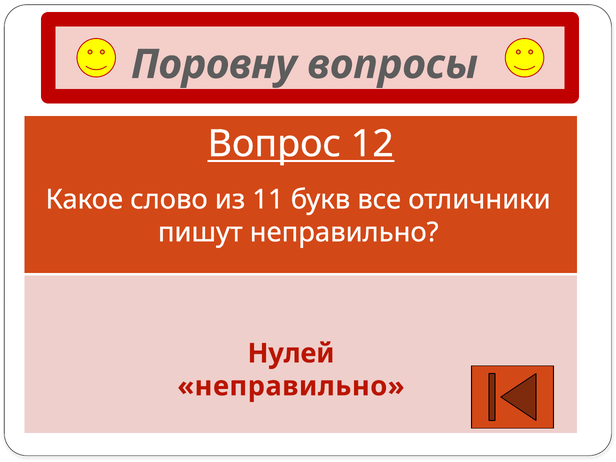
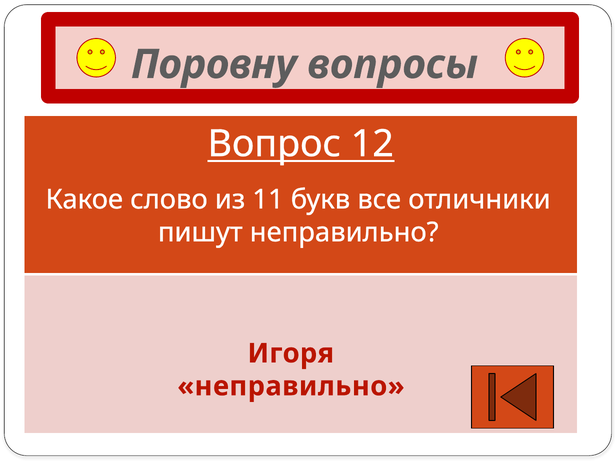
Нулей: Нулей -> Игоря (291, 353)
